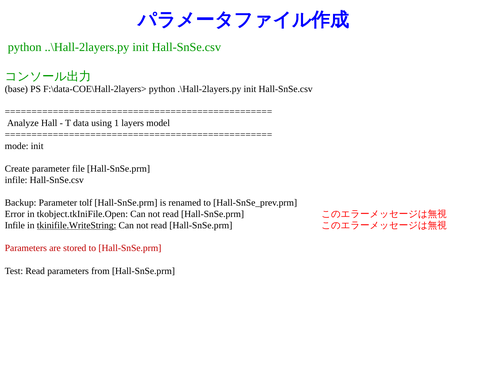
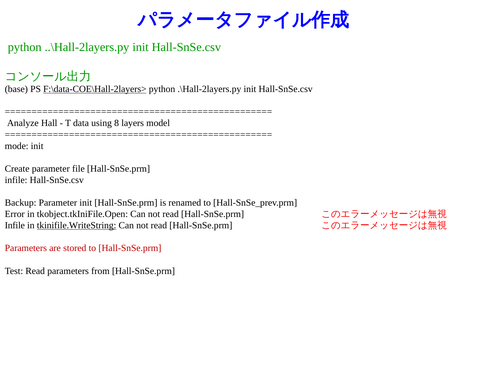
F:\data-COE\Hall-2layers> underline: none -> present (95, 89)
1: 1 -> 8 (117, 123)
Parameter tolf: tolf -> init (86, 203)
